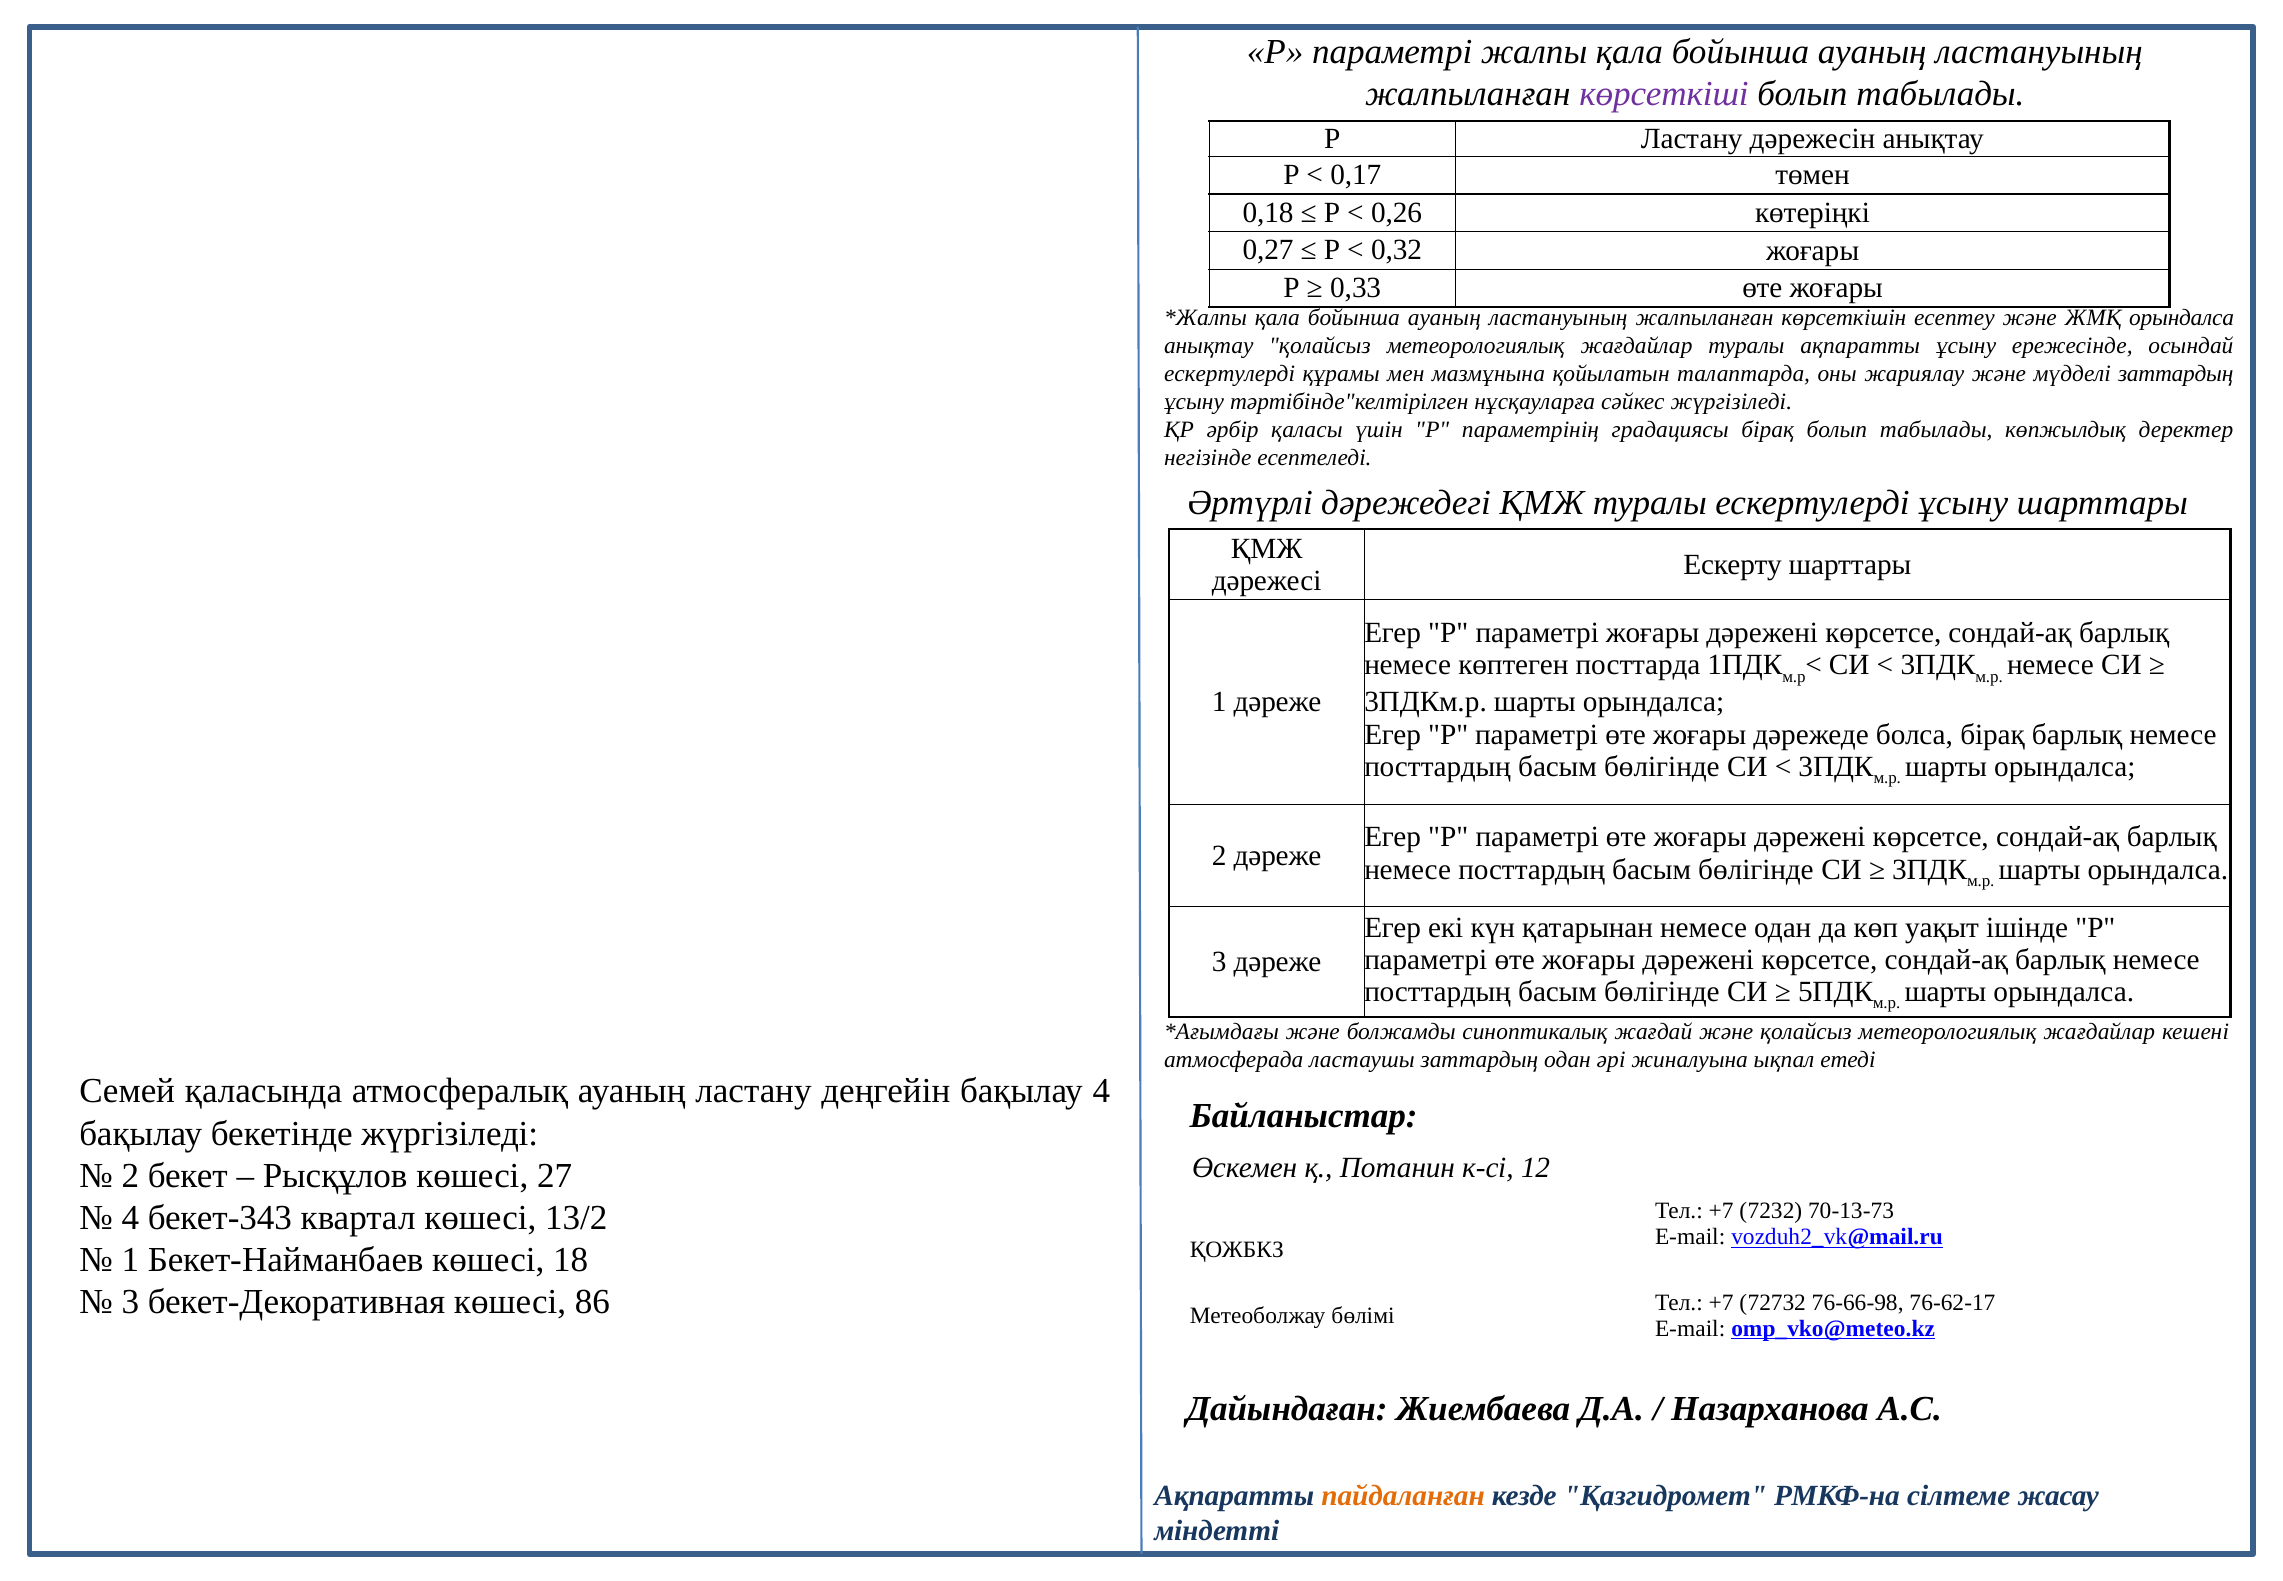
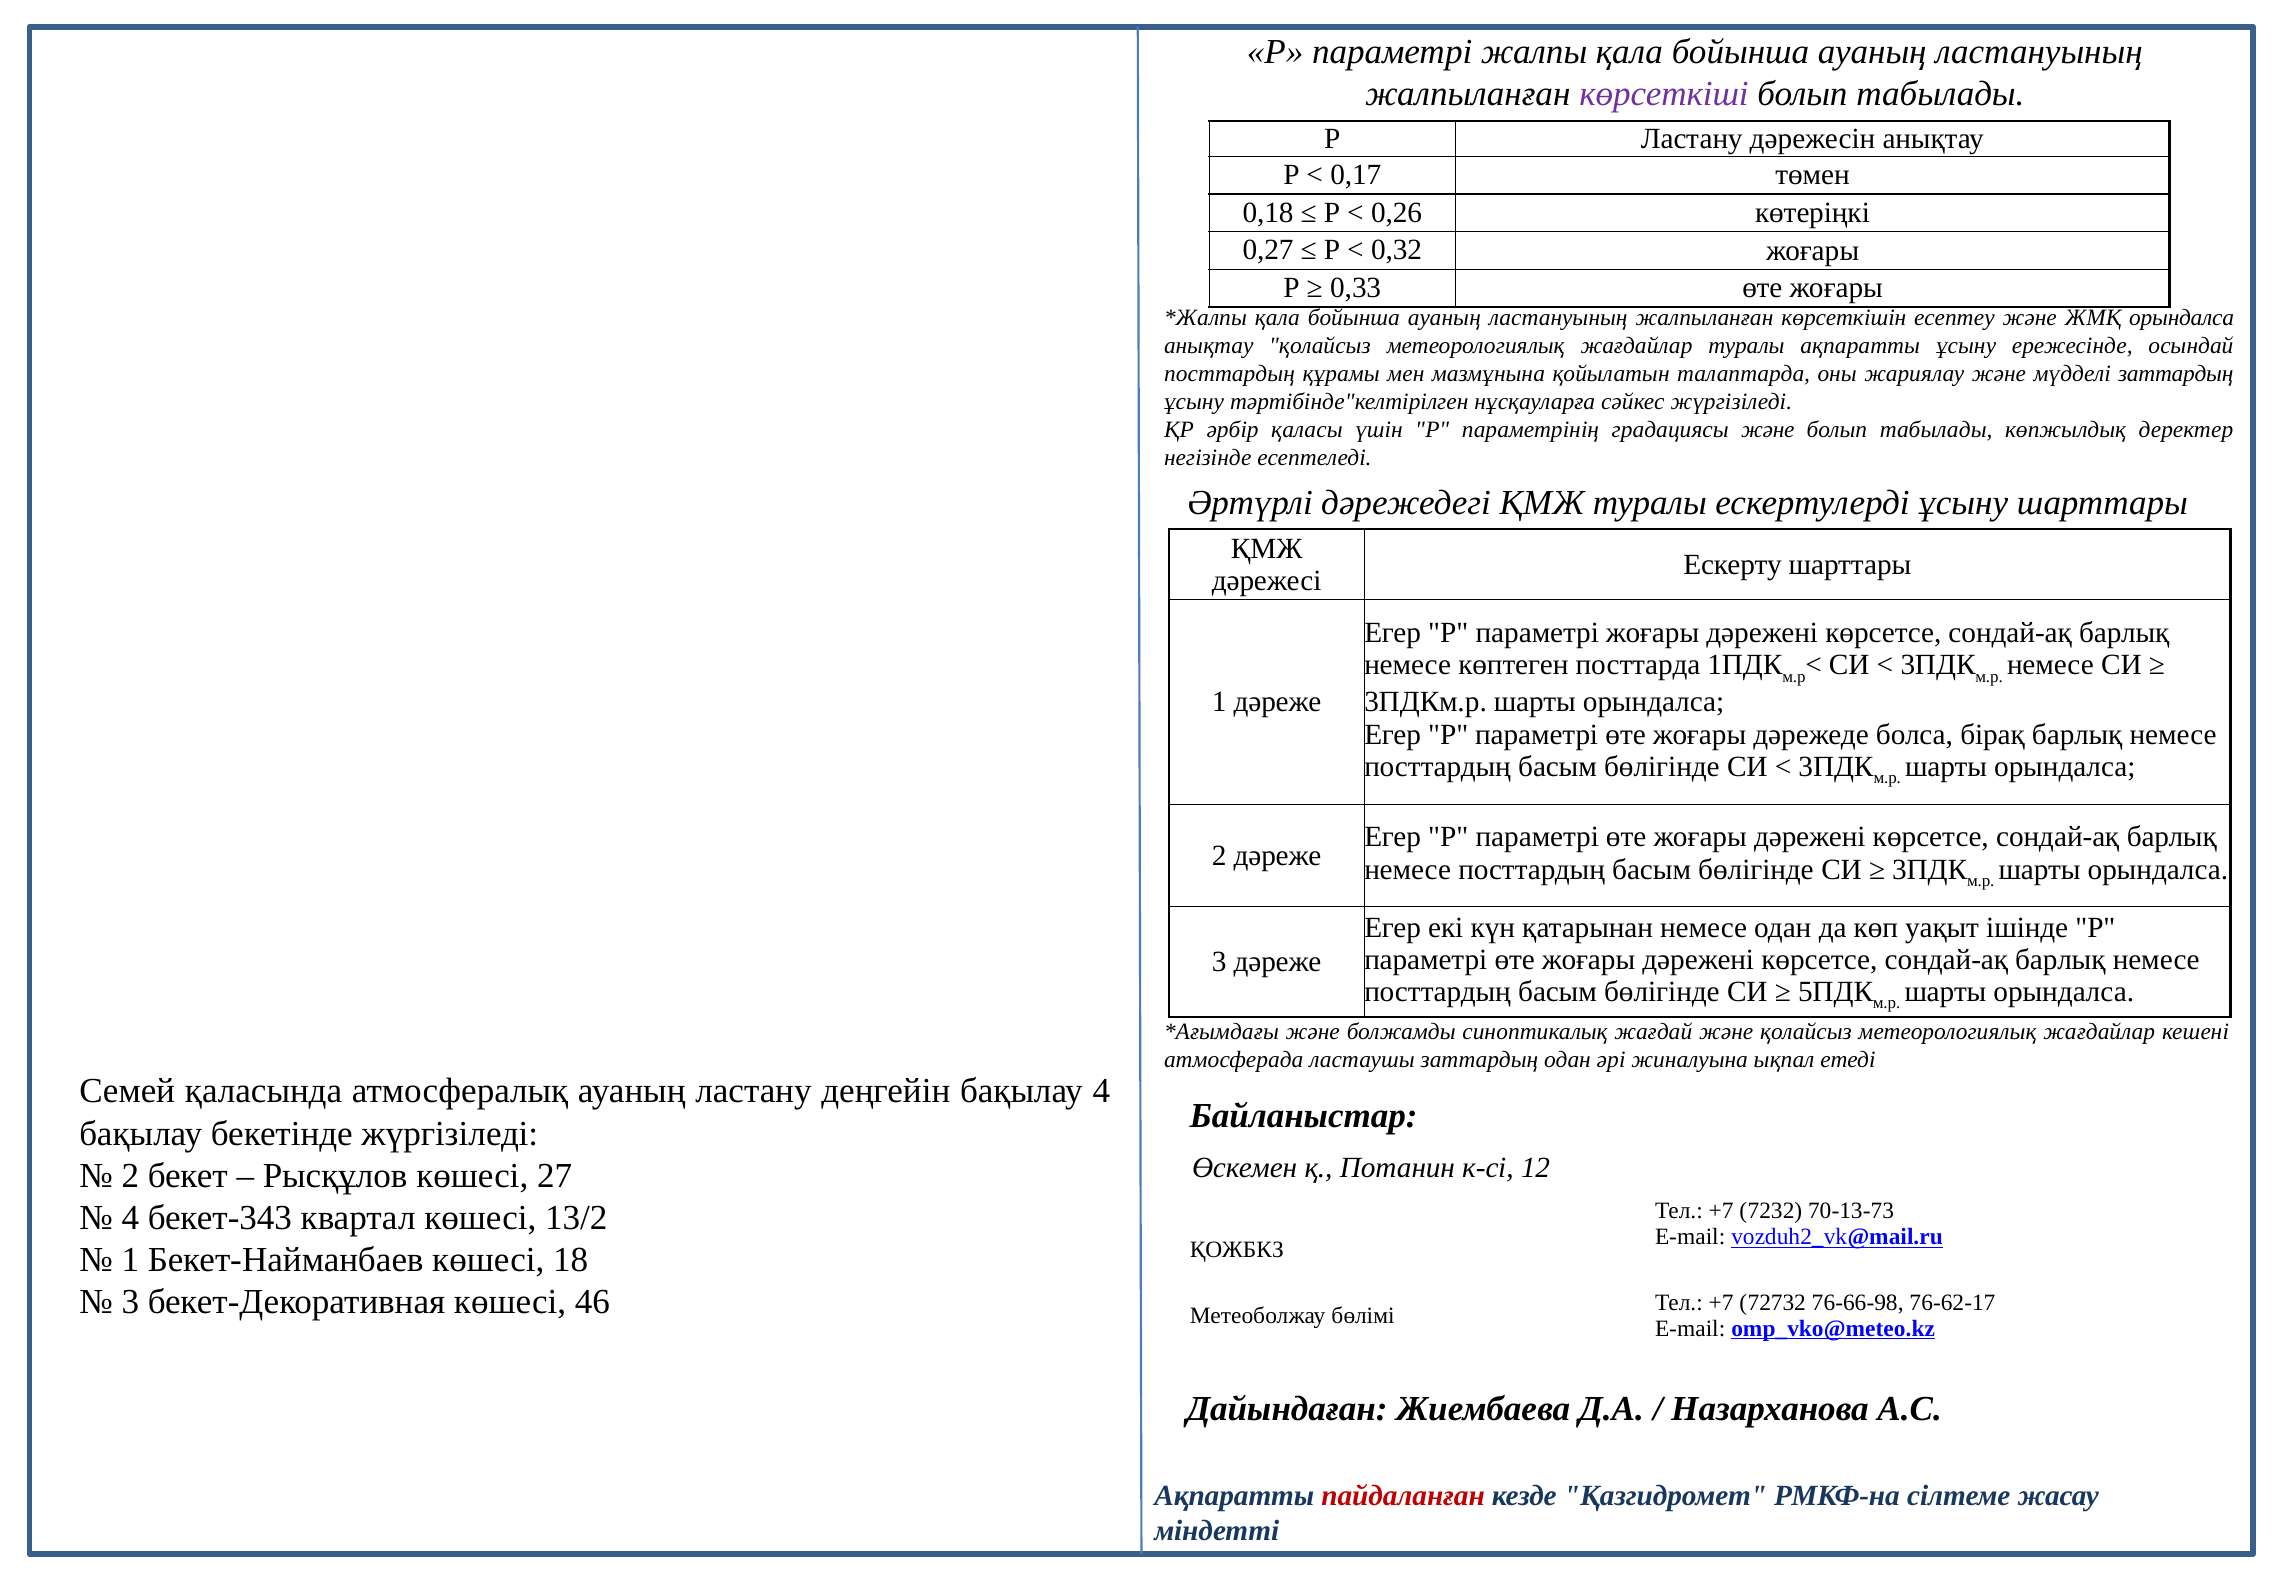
ескертулерді: ескертулерді -> посттардың (1229, 374)
градациясы бірақ: бірақ -> және (1768, 430)
86: 86 -> 46 (592, 1302)
пайдаланған colour: orange -> red (1403, 1495)
